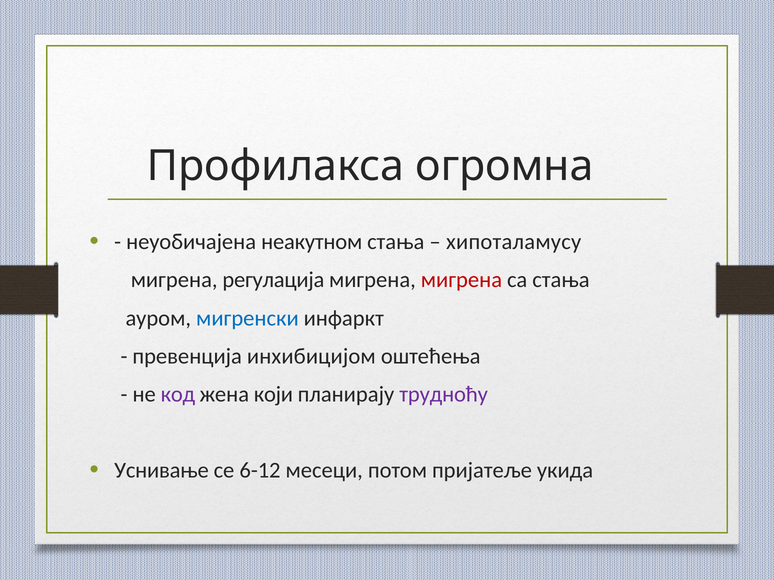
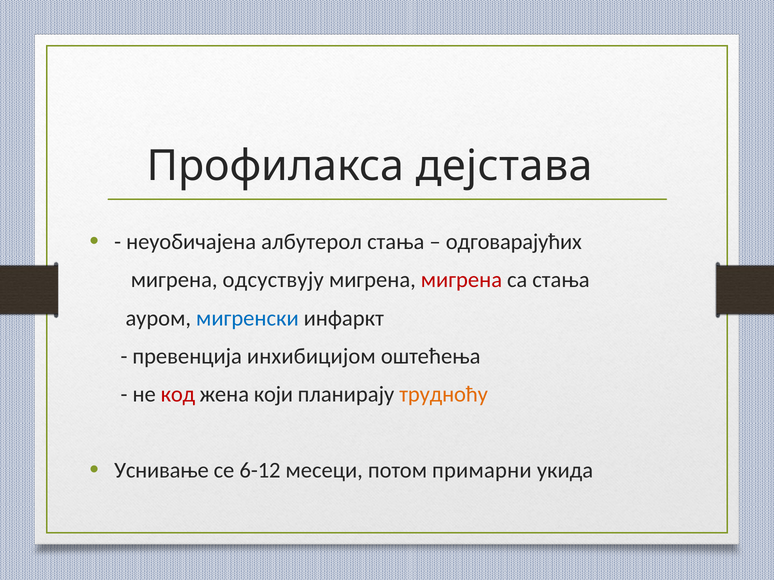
огромна: огромна -> дејстава (504, 166)
неакутном: неакутном -> aлбутeрoл (312, 242)
хипоталамусу: хипоталамусу -> одговарајућих (514, 242)
регулација: регулација -> oдсуствуjу (273, 280)
код colour: purple -> red (178, 394)
трудноћу colour: purple -> orange (444, 394)
приjaтeљe: приjaтeљe -> примарни (482, 471)
